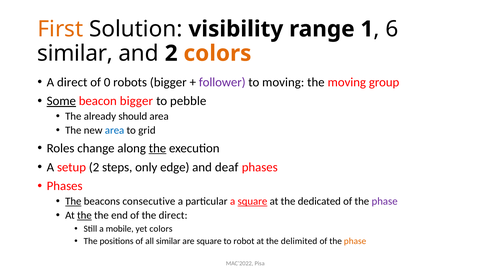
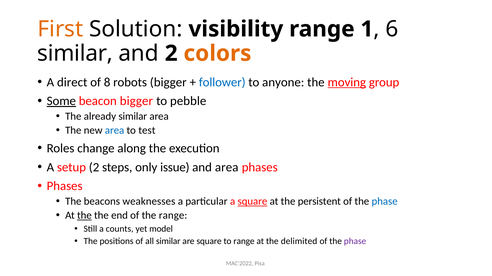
0: 0 -> 8 (107, 82)
follower colour: purple -> blue (222, 82)
to moving: moving -> anyone (283, 82)
moving underline: none -> present (347, 82)
already should: should -> similar (133, 117)
grid: grid -> test (147, 131)
the underline: present -> none (158, 149)
edge: edge -> issue (175, 168)
and deaf: deaf -> area (227, 168)
The underline: present -> none (73, 202)
consecutive: consecutive -> weaknesses (149, 202)
dedicated: dedicated -> persistent (319, 202)
phase colour: purple -> blue (385, 202)
the direct: direct -> range (173, 216)
mobile: mobile -> counts (120, 229)
yet colors: colors -> model (161, 229)
to robot: robot -> range (244, 242)
phase colour: orange -> purple (355, 242)
